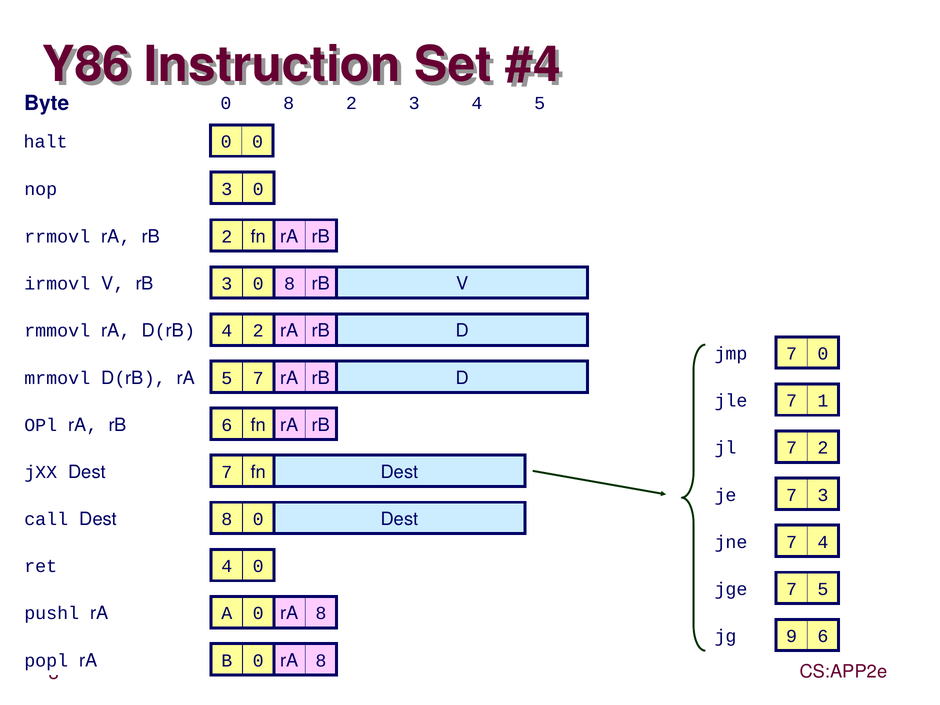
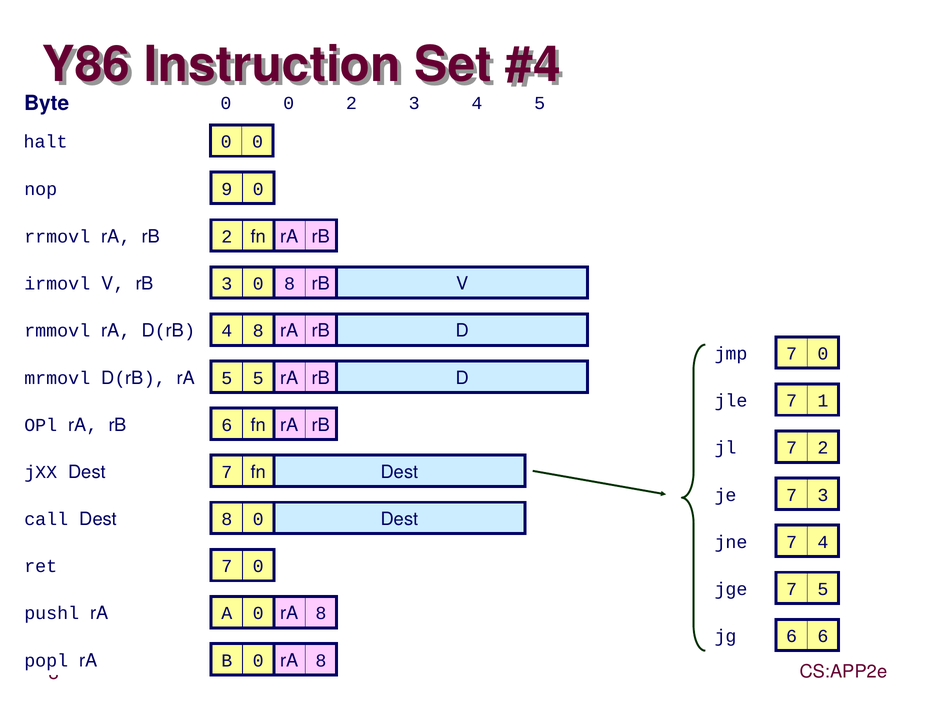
Byte 0 8: 8 -> 0 (289, 103)
nop 3: 3 -> 9 (227, 189)
4 2: 2 -> 8 (258, 331)
5 7: 7 -> 5 (258, 378)
ret 4: 4 -> 7 (227, 566)
jg 9: 9 -> 6 (792, 636)
